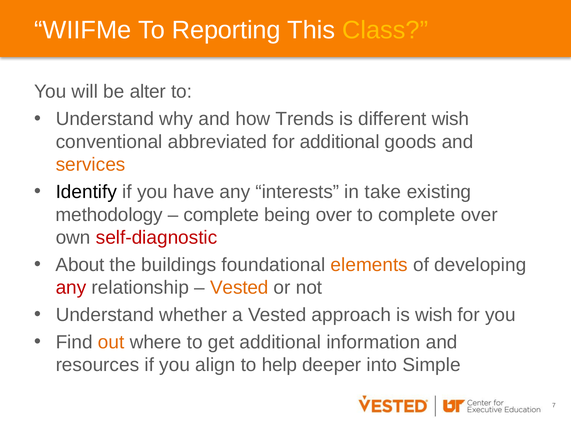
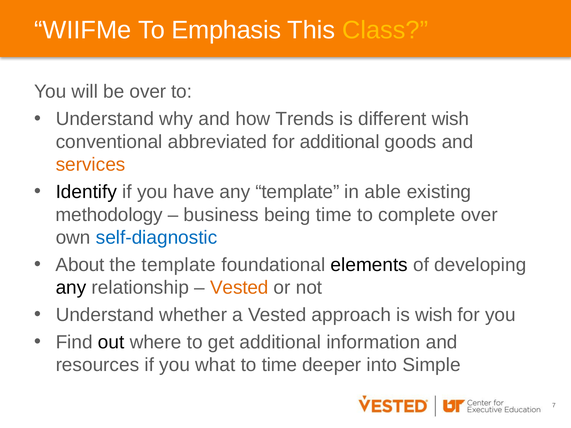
Reporting: Reporting -> Emphasis (226, 30)
be alter: alter -> over (148, 92)
any interests: interests -> template (297, 192)
take: take -> able (383, 192)
complete: complete -> business (221, 215)
being over: over -> time (334, 215)
self-diagnostic colour: red -> blue (157, 238)
the buildings: buildings -> template (179, 265)
elements colour: orange -> black (369, 265)
any colour: red -> black (71, 288)
out colour: orange -> black (111, 342)
align: align -> what (215, 365)
to help: help -> time (279, 365)
